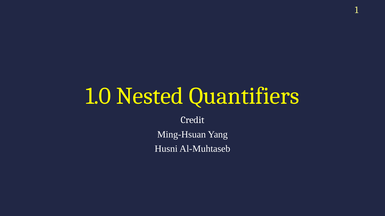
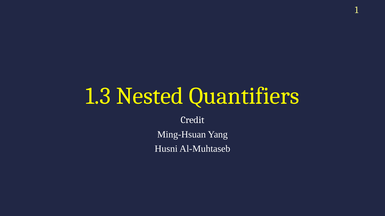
1.0: 1.0 -> 1.3 (98, 96)
